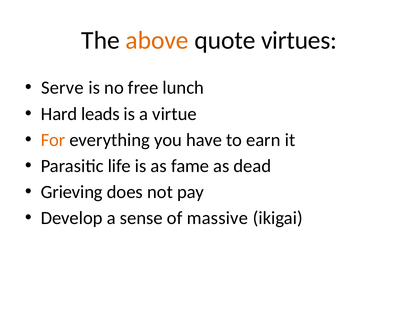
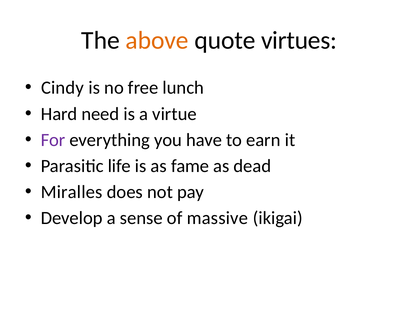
Serve: Serve -> Cindy (62, 88)
leads: leads -> need (100, 114)
For colour: orange -> purple (53, 140)
Grieving: Grieving -> Miralles (72, 192)
